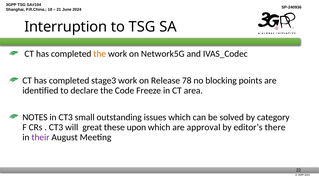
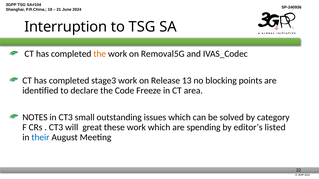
Network5G: Network5G -> Removal5G (163, 54)
78: 78 -> 13 (187, 81)
these upon: upon -> work (136, 128)
approval: approval -> spending (204, 128)
there: there -> listed (275, 128)
their colour: purple -> blue (40, 138)
